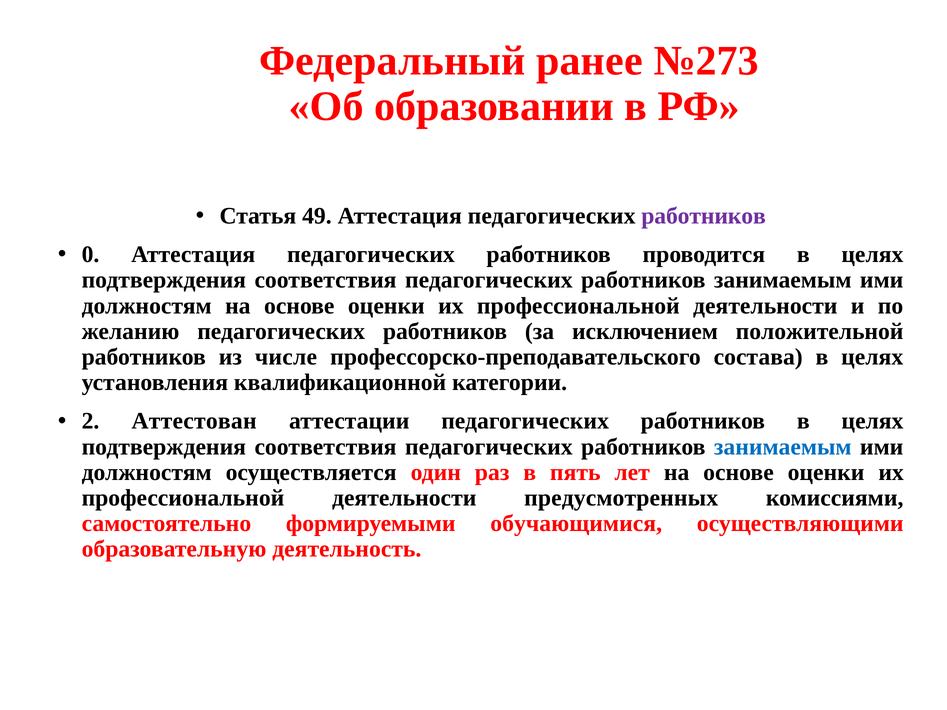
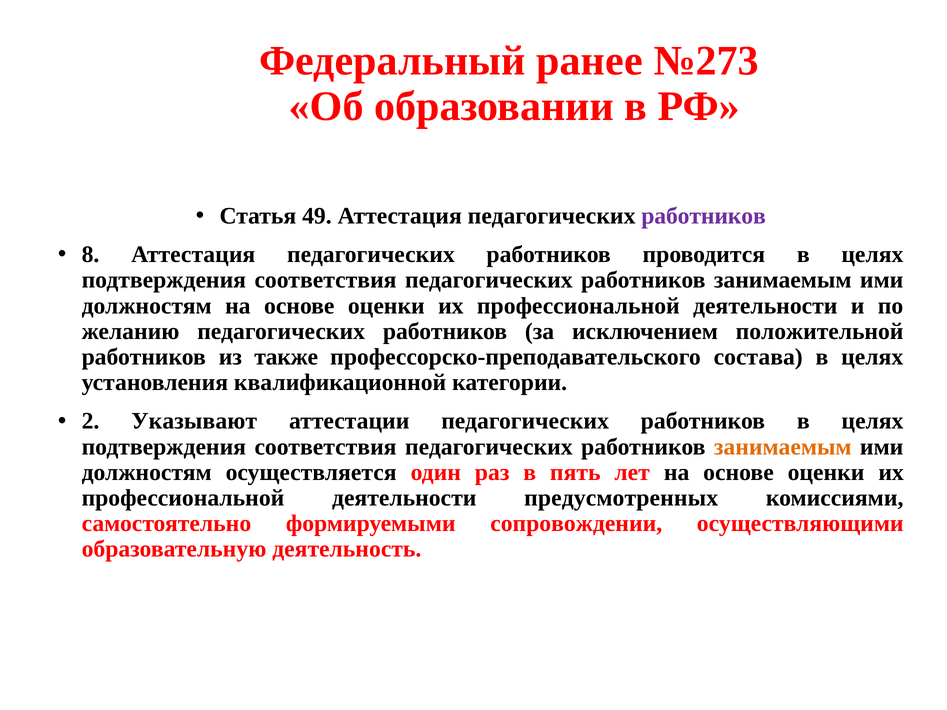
0: 0 -> 8 (91, 255)
числе: числе -> также (286, 357)
Аттестован: Аттестован -> Указывают (194, 421)
занимаемым colour: blue -> orange (783, 447)
обучающимися: обучающимися -> сопровождении (576, 524)
